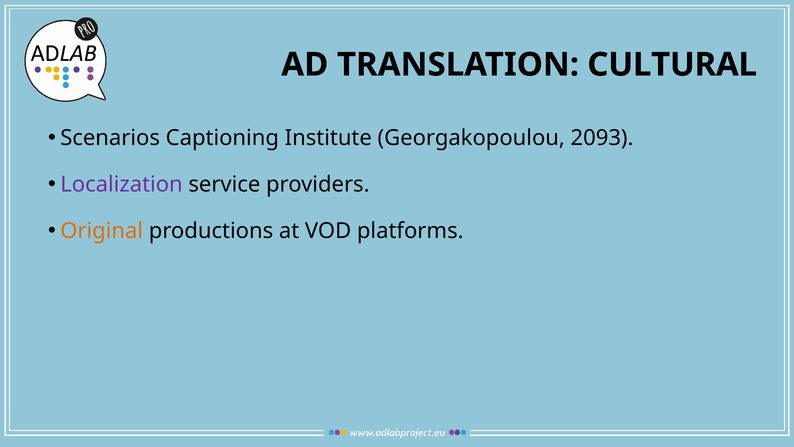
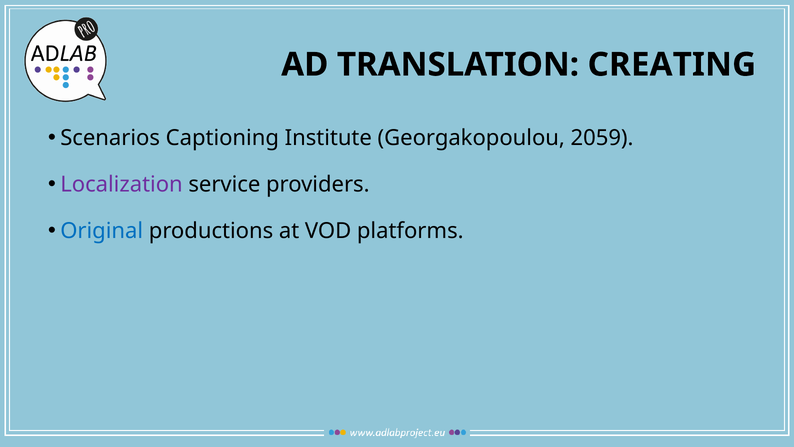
CULTURAL: CULTURAL -> CREATING (672, 65)
2093: 2093 -> 2059 (602, 138)
Original colour: orange -> blue (102, 231)
